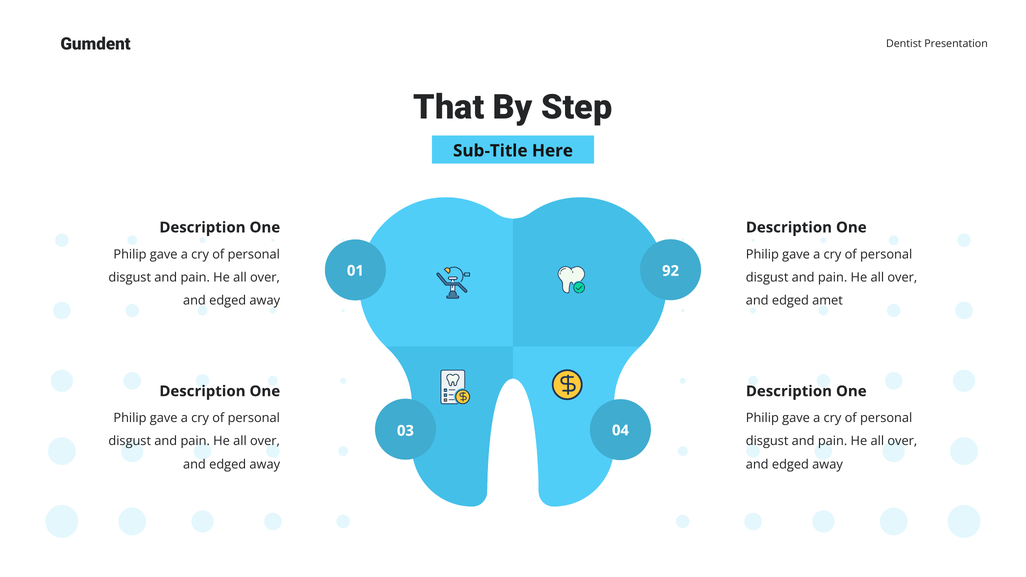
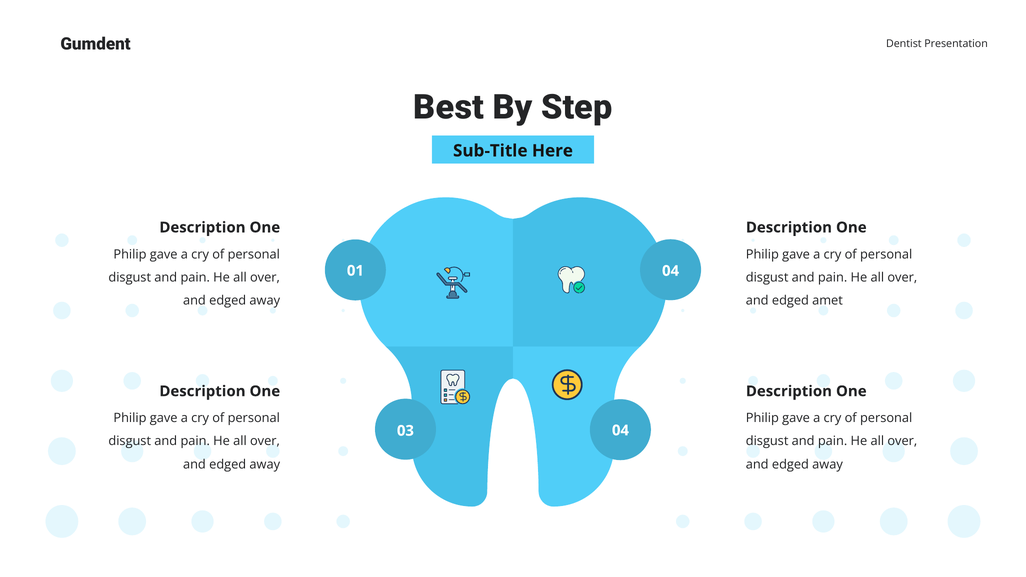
That: That -> Best (449, 108)
01 92: 92 -> 04 (671, 271)
